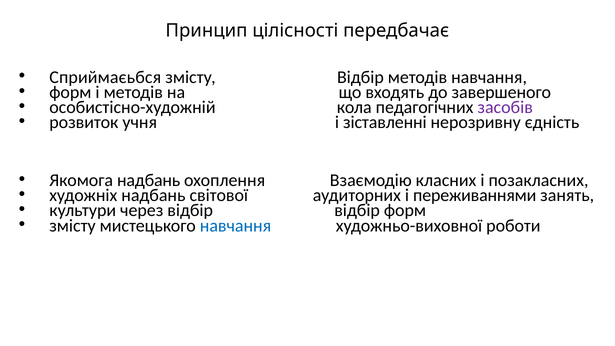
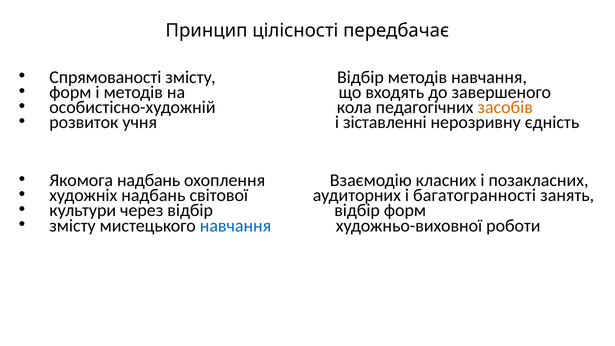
Сприймаєьбся: Сприймаєьбся -> Спрямованості (105, 77)
засобів colour: purple -> orange (505, 107)
переживаннями: переживаннями -> багатогранності (475, 195)
